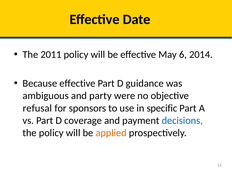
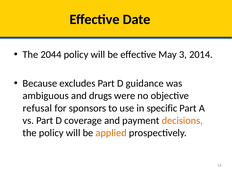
2011: 2011 -> 2044 (51, 54)
6: 6 -> 3 (183, 54)
Because effective: effective -> excludes (77, 83)
party: party -> drugs (101, 96)
decisions colour: blue -> orange (182, 121)
